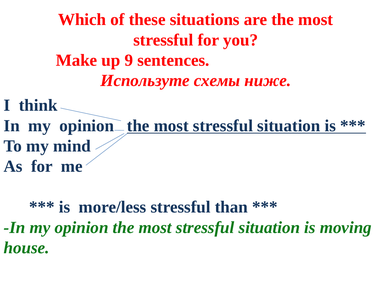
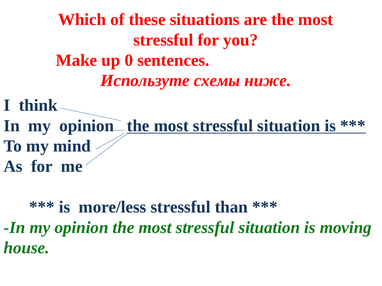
9: 9 -> 0 (129, 60)
